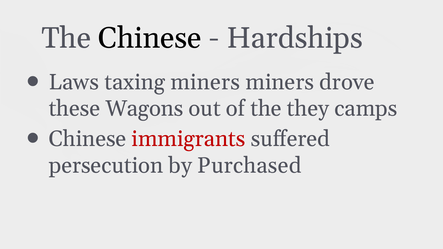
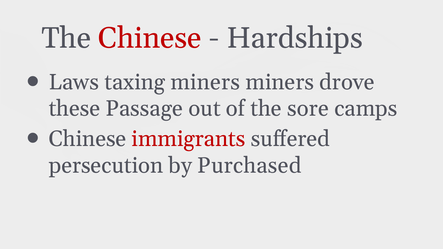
Chinese colour: black -> red (150, 38)
Wagons: Wagons -> Passage (144, 109)
they: they -> sore (308, 109)
